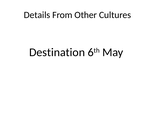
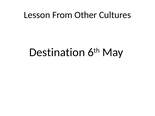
Details: Details -> Lesson (37, 15)
